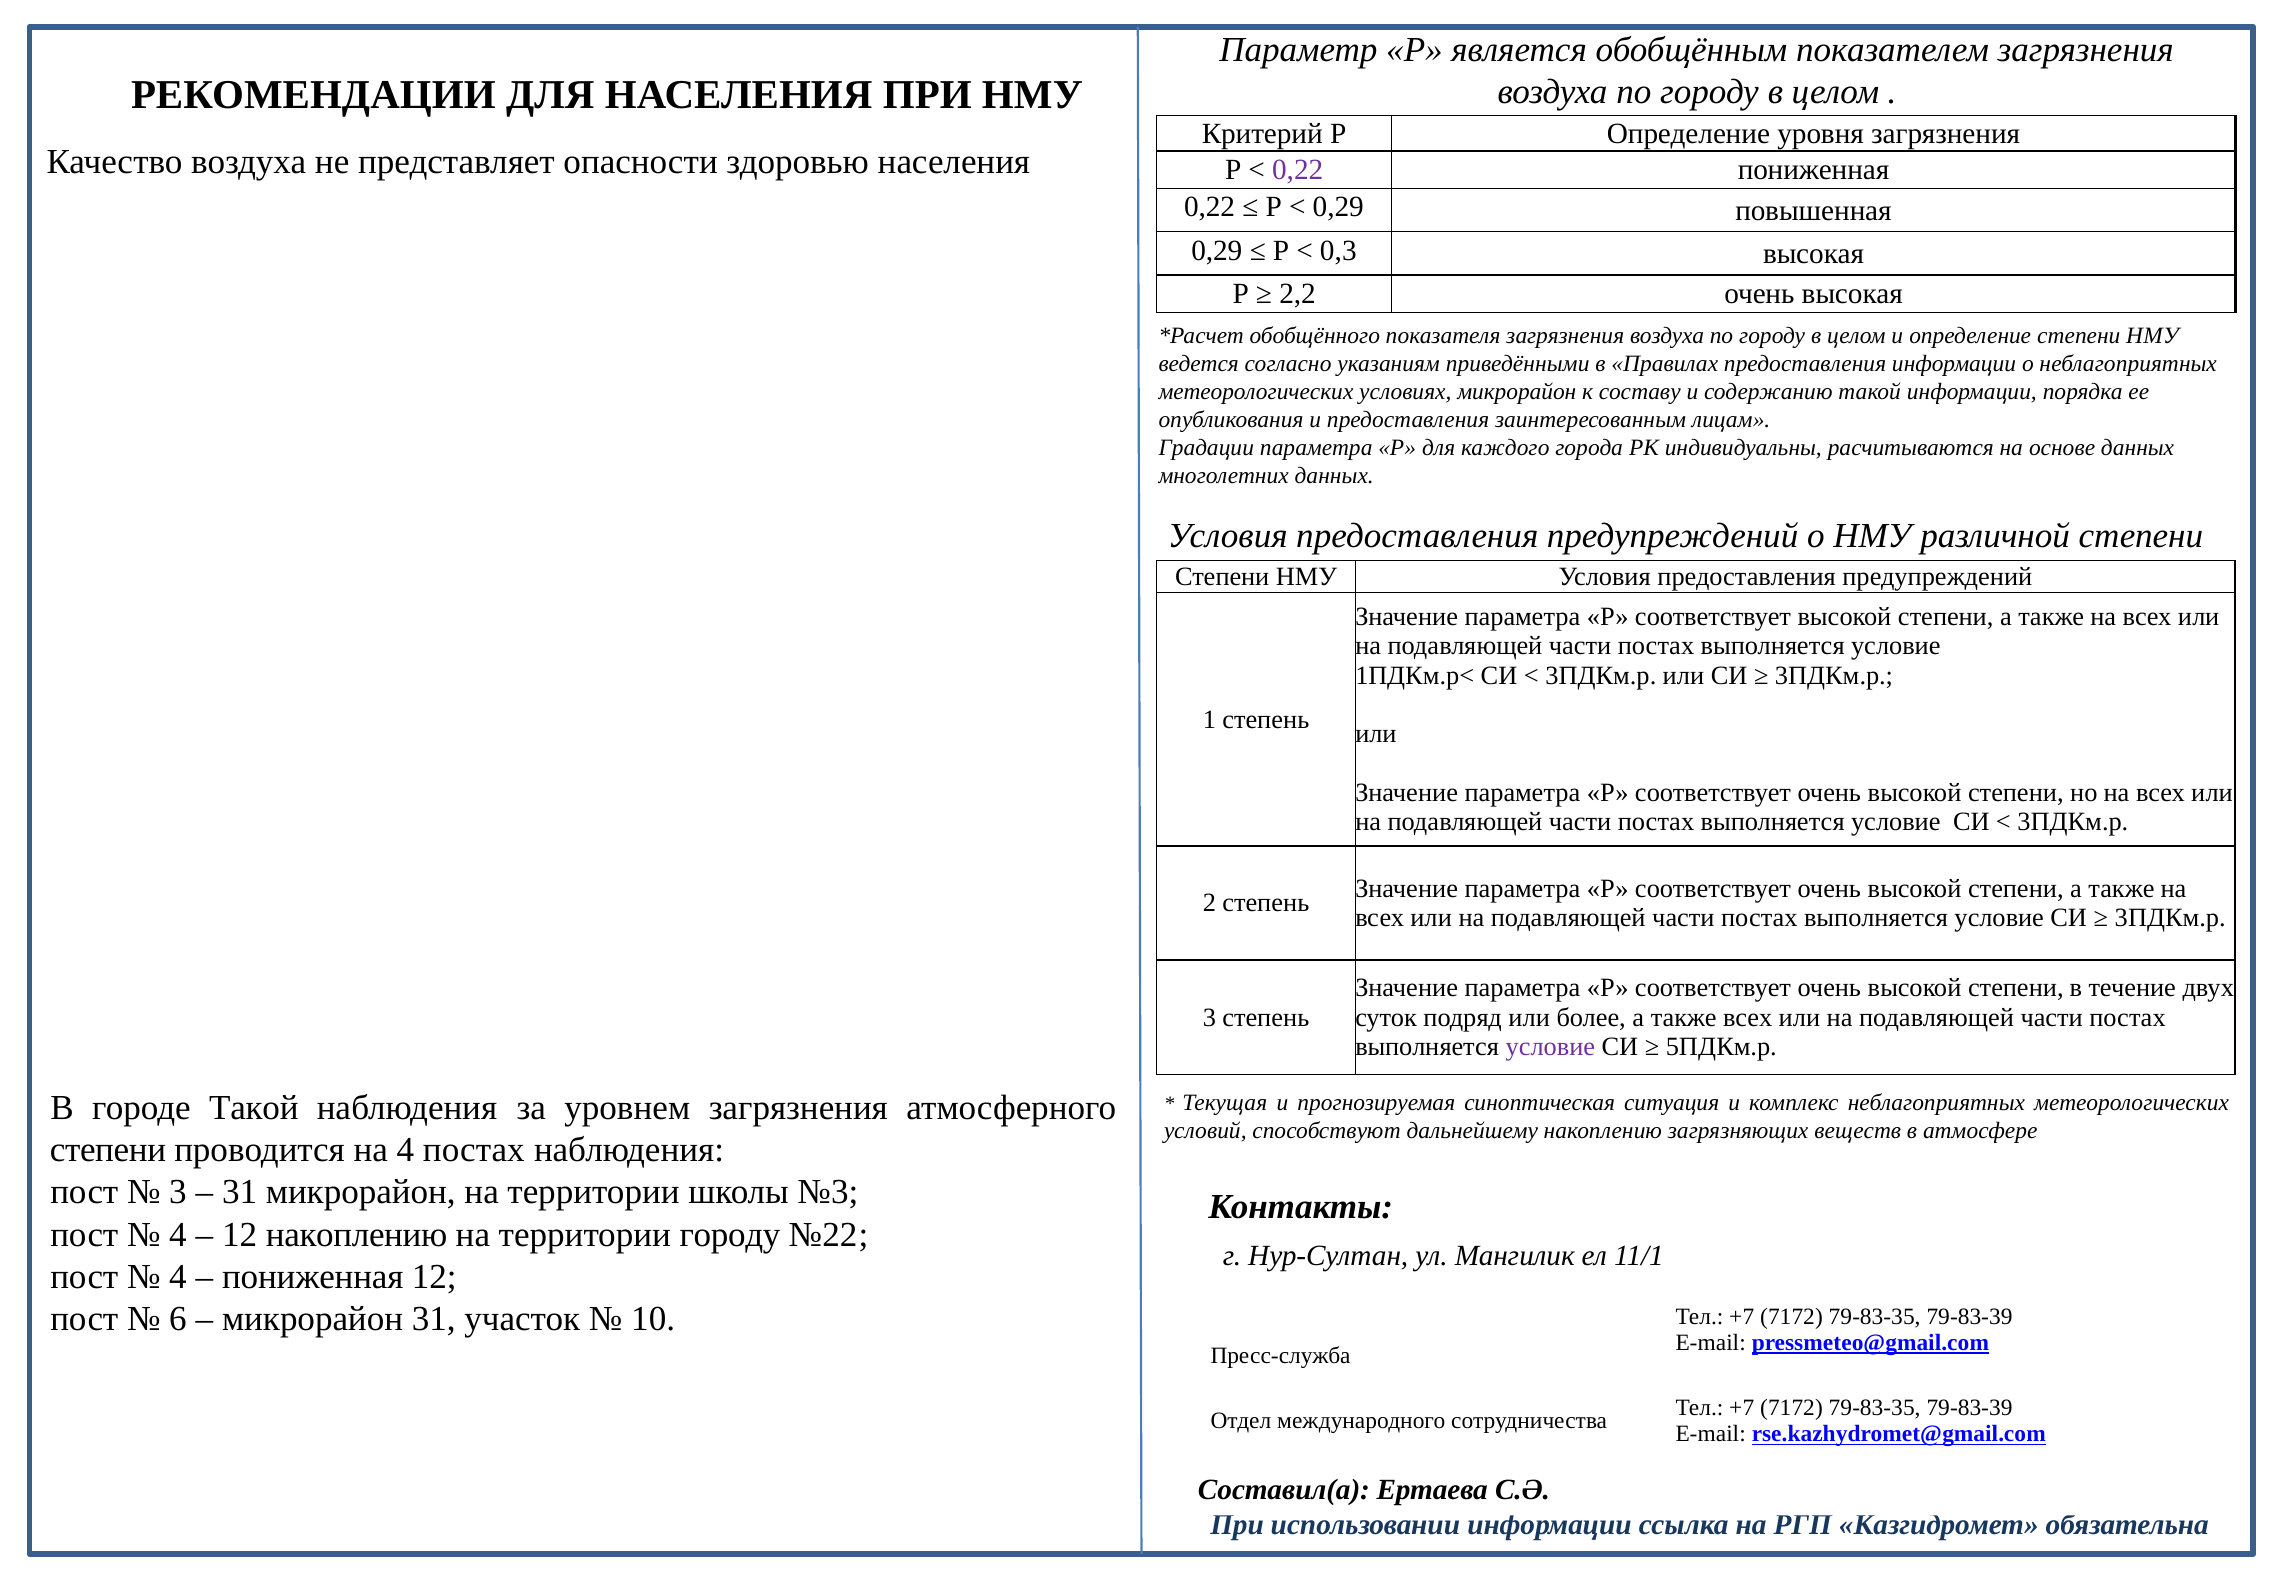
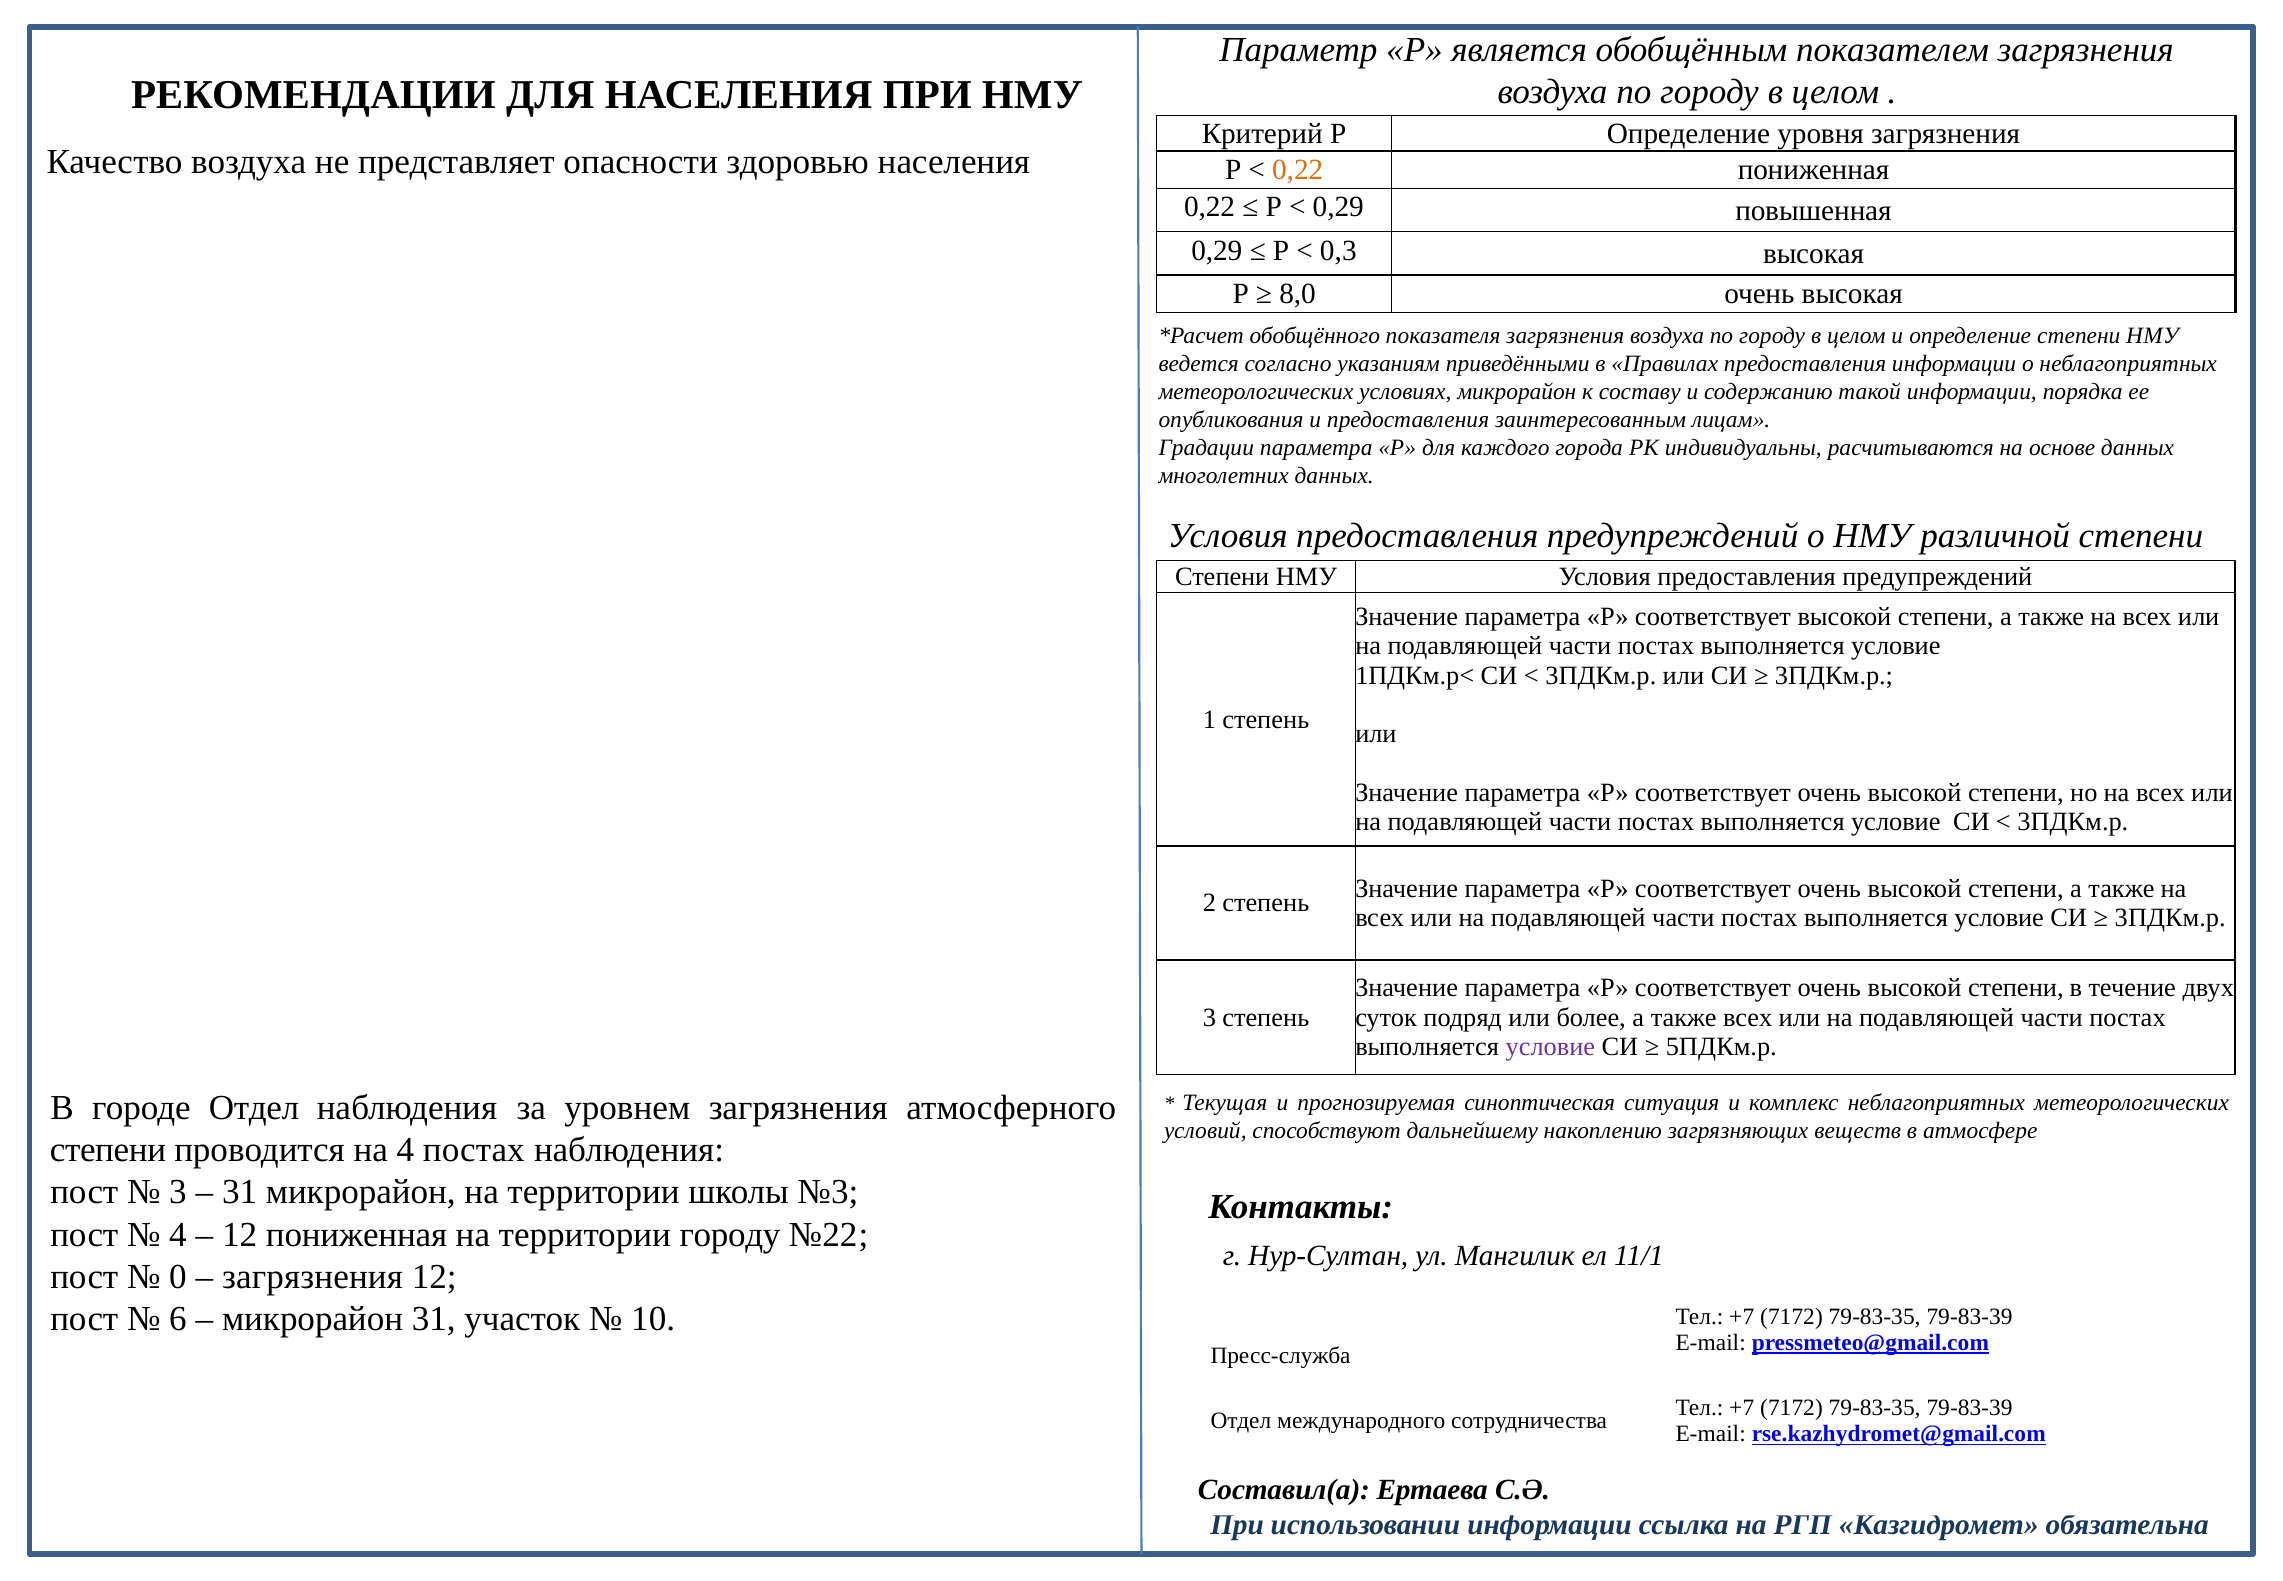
0,22 colour: purple -> orange (1298, 169)
2,2: 2,2 -> 8,0 (1298, 293)
городе Такой: Такой -> Отдел (254, 1108)
12 накоплению: накоплению -> пониженная (357, 1234)
4: 4 -> 0 (178, 1276)
пониженная: пониженная -> загрязнения (313, 1276)
